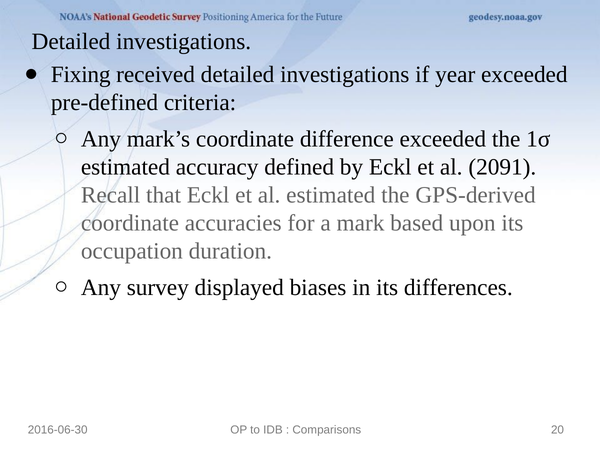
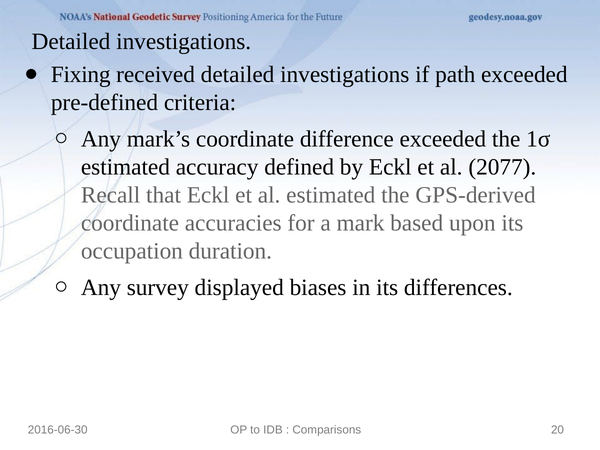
year: year -> path (455, 75)
2091: 2091 -> 2077 (502, 167)
